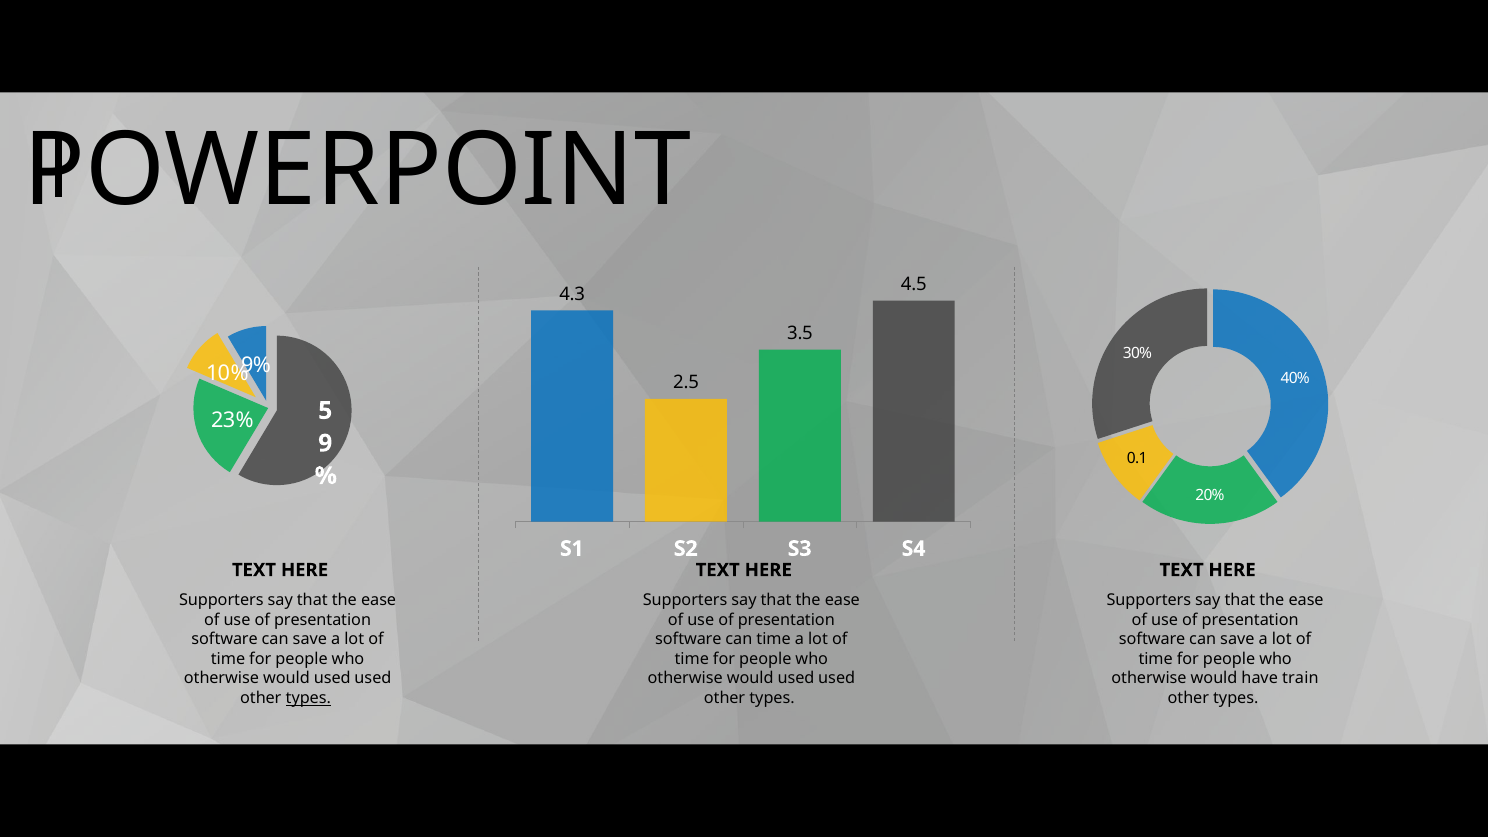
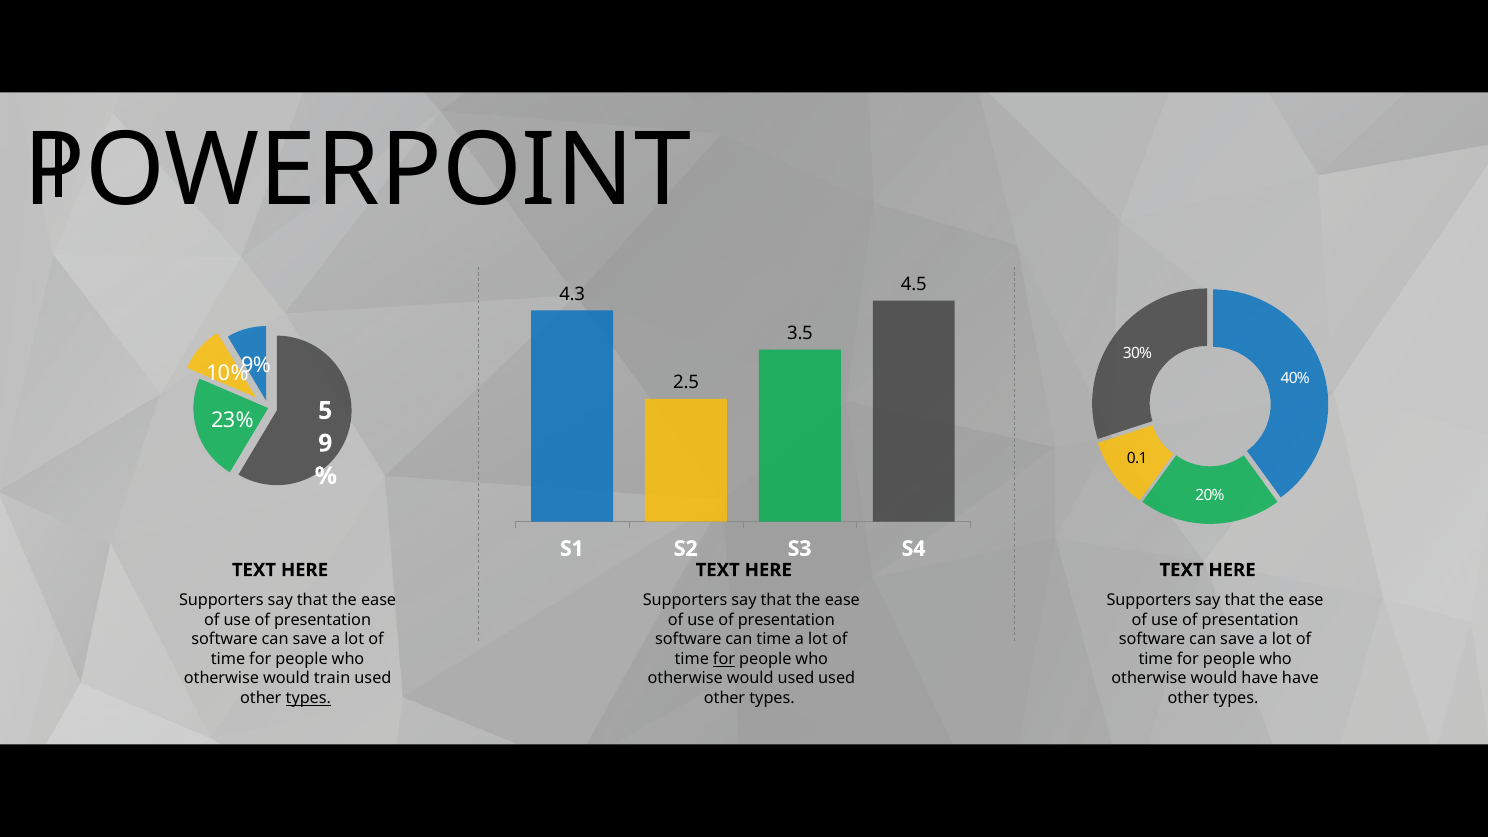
for underline: none -> present (724, 659)
used: used -> train (332, 679)
have train: train -> have (1300, 679)
